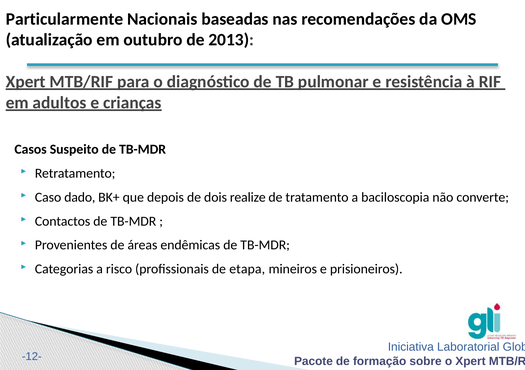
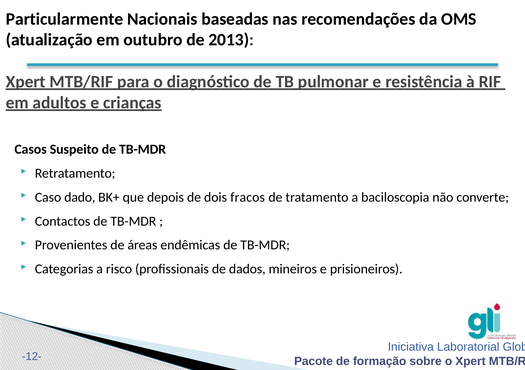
realize: realize -> fracos (248, 198)
etapa: etapa -> dados (247, 269)
